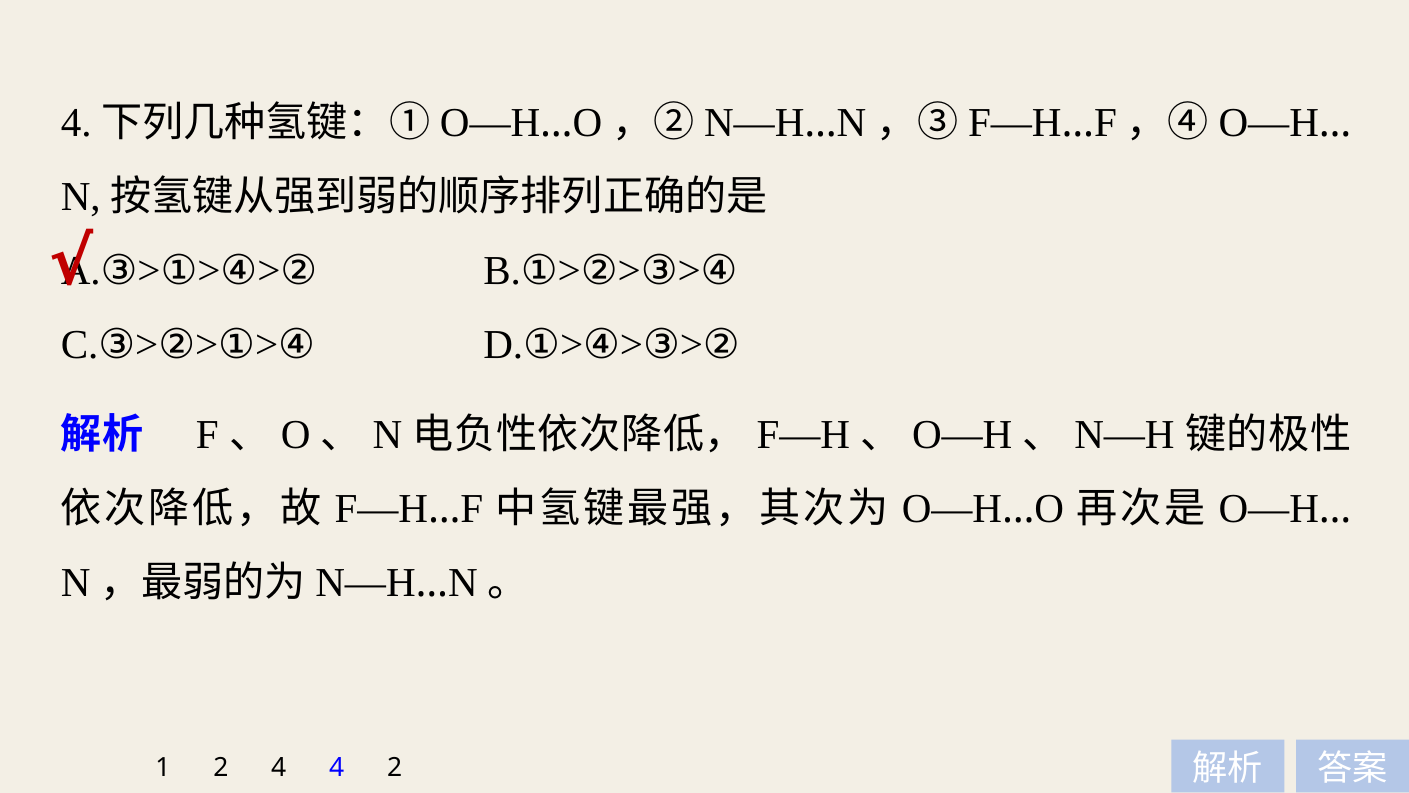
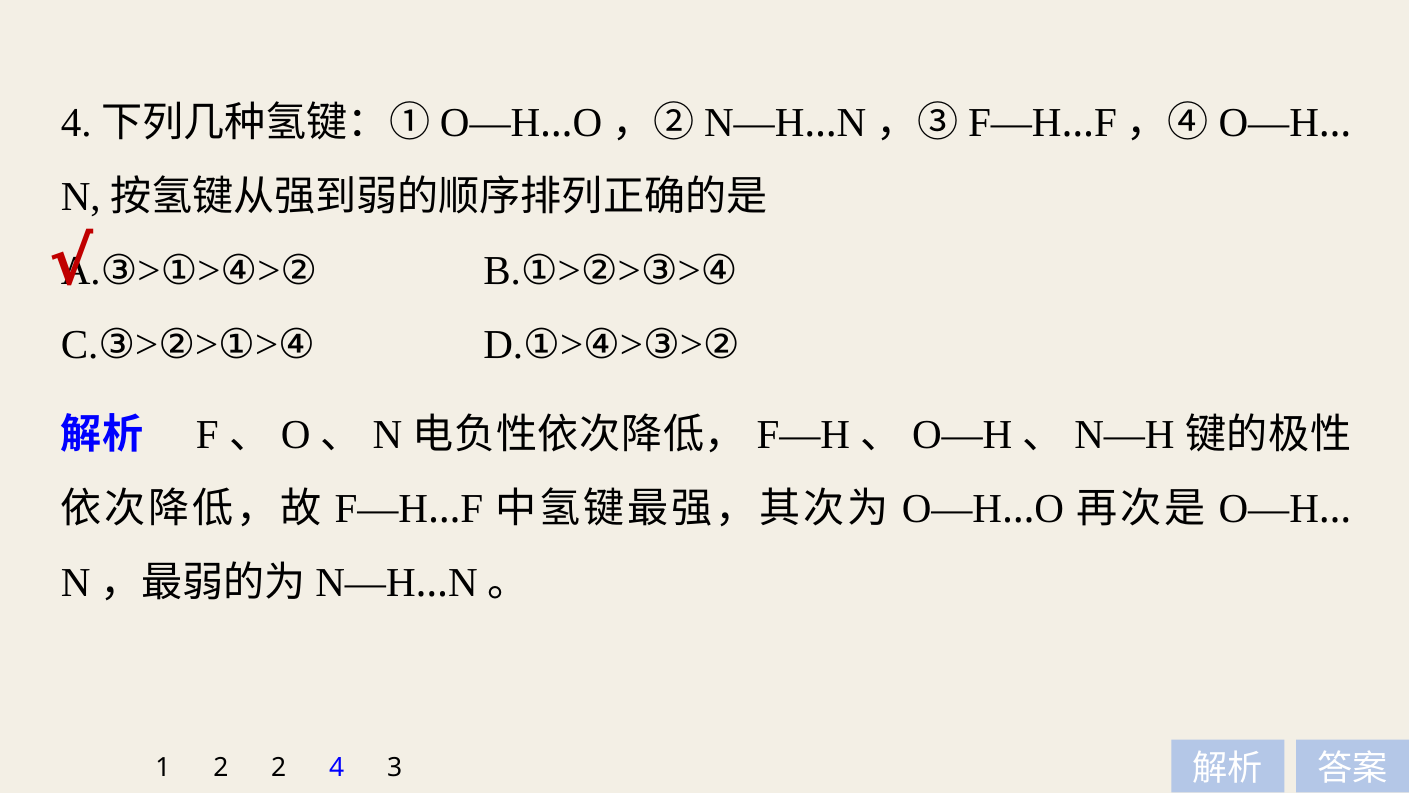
2 4: 4 -> 2 (279, 768)
4 2: 2 -> 3 (395, 768)
